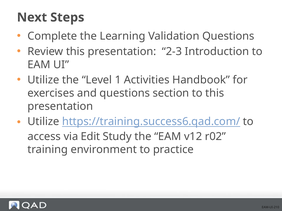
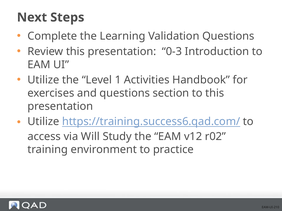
2-3: 2-3 -> 0-3 (172, 52)
Edit: Edit -> Will (90, 137)
